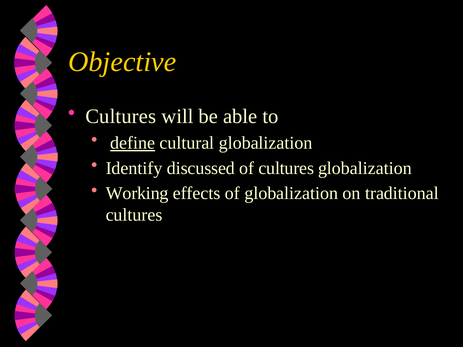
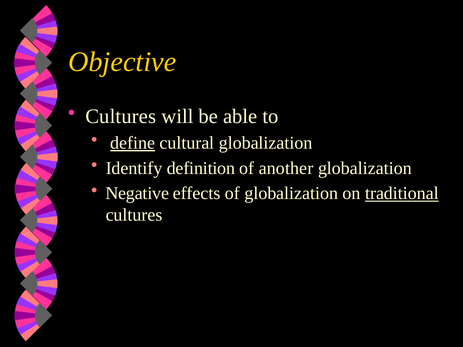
discussed: discussed -> definition (201, 168)
of cultures: cultures -> another (286, 168)
Working: Working -> Negative (137, 193)
traditional underline: none -> present (402, 193)
